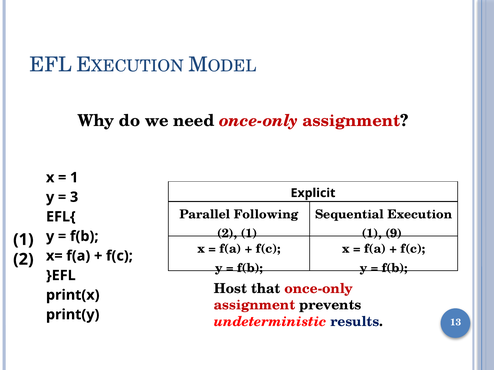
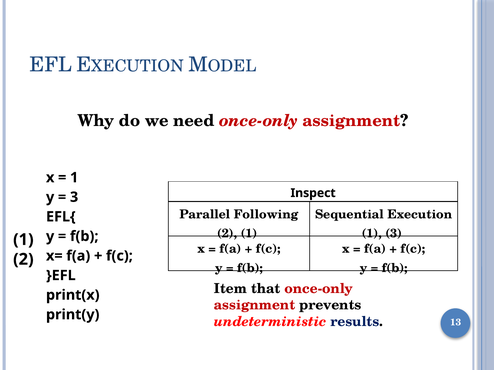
Explicit: Explicit -> Inspect (313, 193)
1 9: 9 -> 3 (394, 234)
Host: Host -> Item (230, 289)
